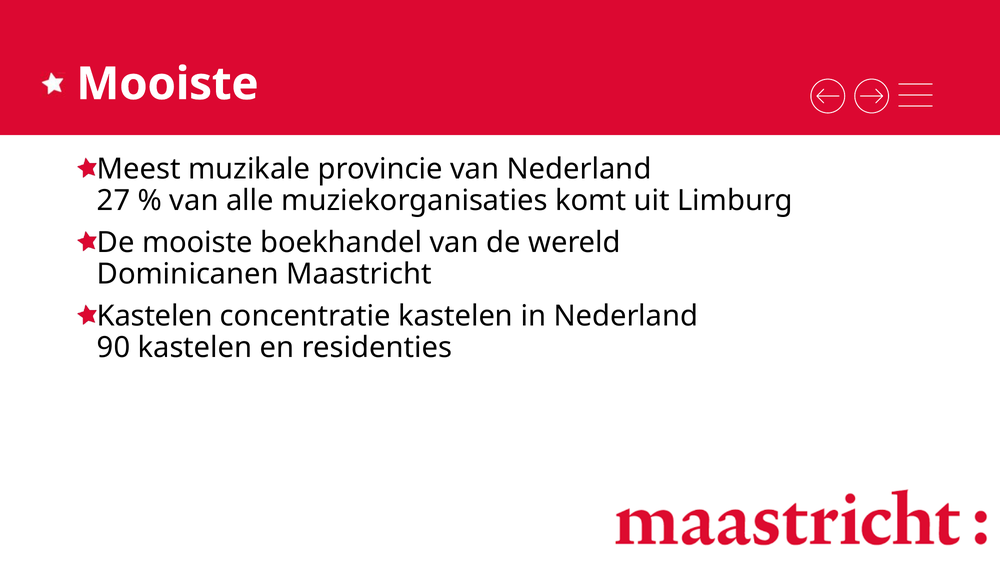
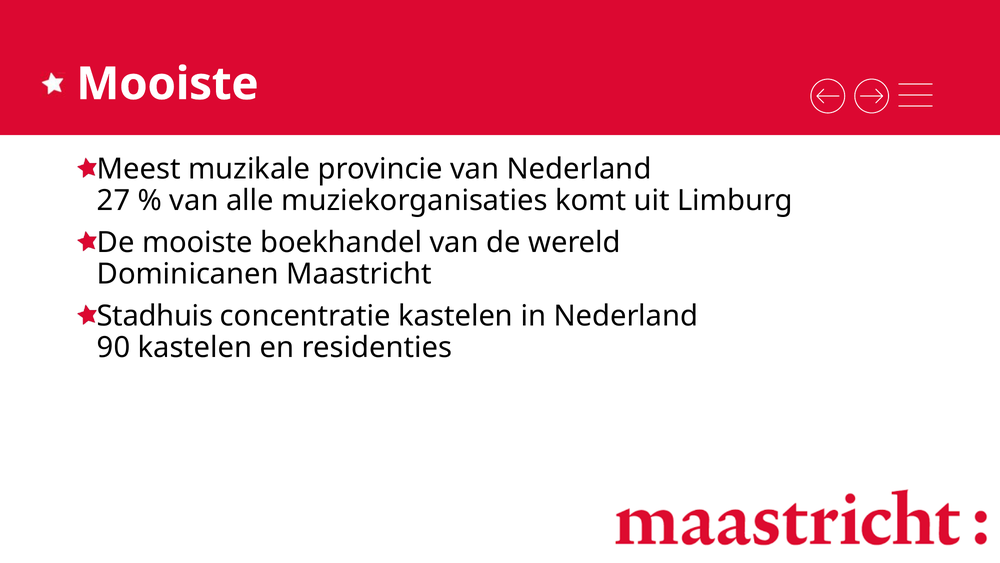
Kastelen: Kastelen -> Stadhuis (155, 316)
